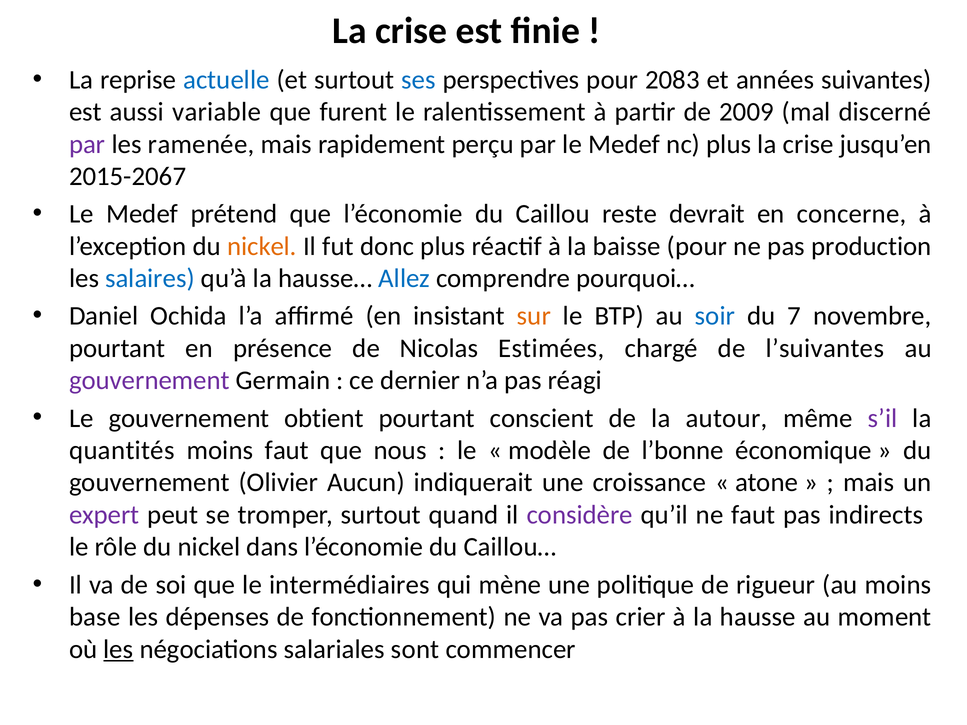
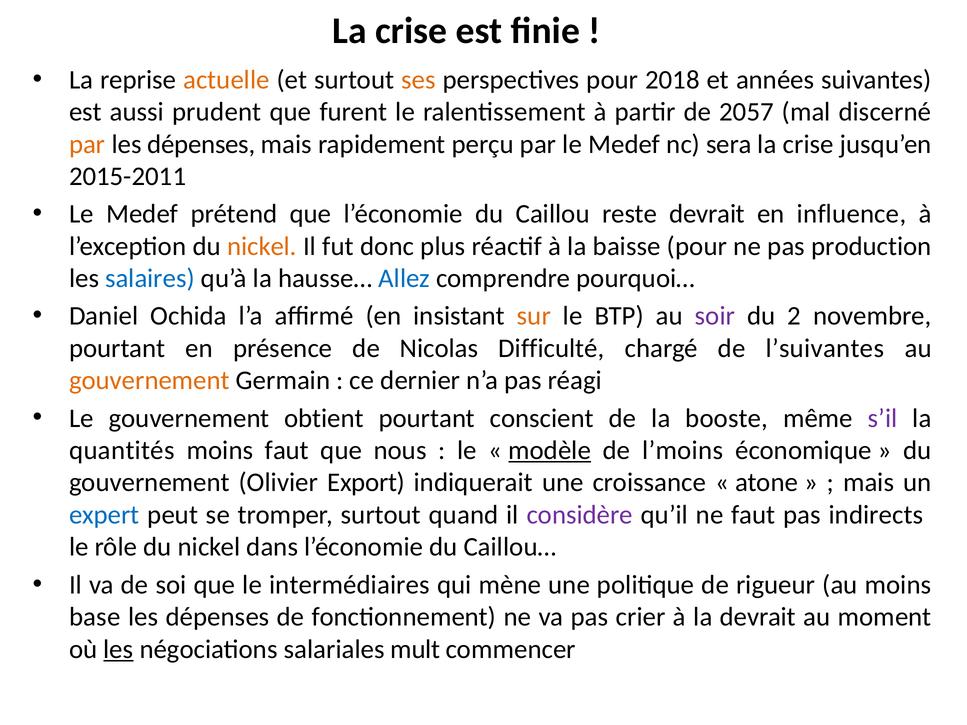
actuelle colour: blue -> orange (226, 80)
ses colour: blue -> orange (419, 80)
2083: 2083 -> 2018 (672, 80)
variable: variable -> prudent (217, 112)
2009: 2009 -> 2057 (747, 112)
par colour: purple -> orange (87, 144)
ramenée: ramenée -> dépenses (201, 144)
nc plus: plus -> sera (729, 144)
2015-2067: 2015-2067 -> 2015-2011 (128, 176)
concerne: concerne -> influence (852, 214)
soir colour: blue -> purple (715, 316)
7: 7 -> 2 (794, 316)
Estimées: Estimées -> Difficulté (551, 348)
gouvernement colour: purple -> orange (149, 381)
autour: autour -> booste (727, 418)
modèle underline: none -> present (550, 451)
l’bonne: l’bonne -> l’moins (683, 451)
Aucun: Aucun -> Export (366, 483)
expert colour: purple -> blue (104, 515)
la hausse: hausse -> devrait (758, 617)
sont: sont -> mult (415, 649)
